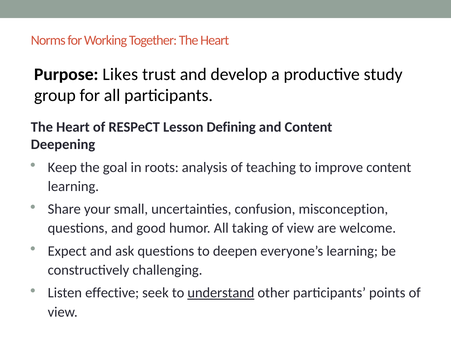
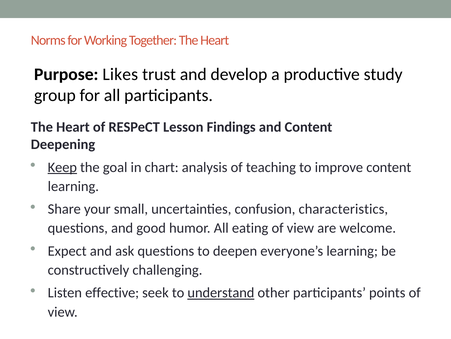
Defining: Defining -> Findings (231, 127)
Keep underline: none -> present (62, 167)
roots: roots -> chart (162, 167)
misconception: misconception -> characteristics (343, 209)
taking: taking -> eating (250, 228)
